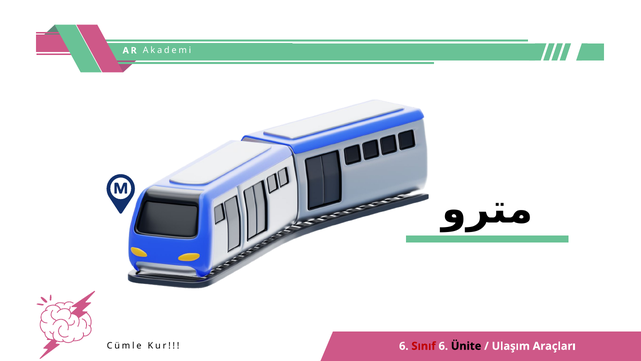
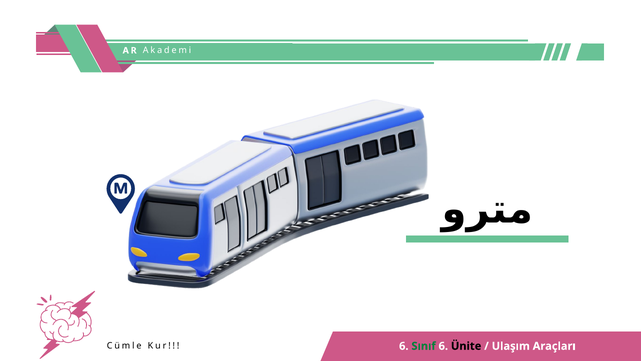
Sınıf colour: red -> green (424, 346)
